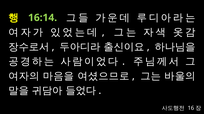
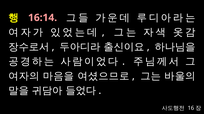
16:14 colour: light green -> pink (43, 18)
